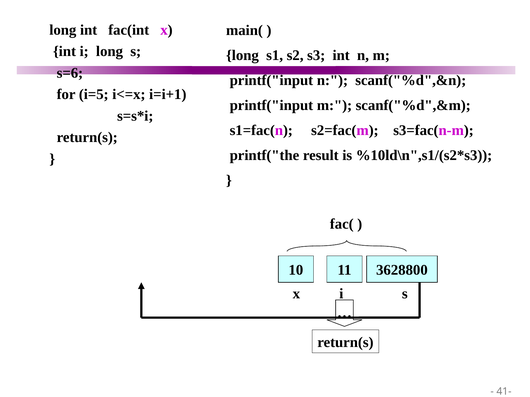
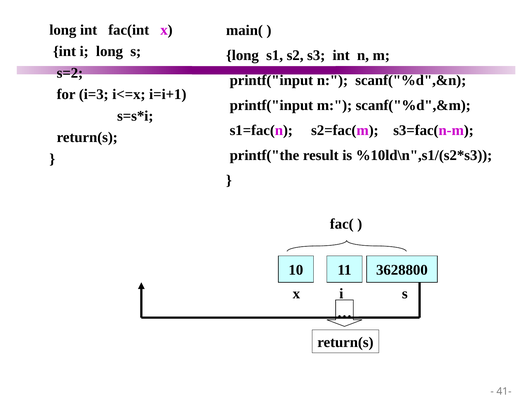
s=6: s=6 -> s=2 (70, 73)
i=5: i=5 -> i=3 (94, 95)
